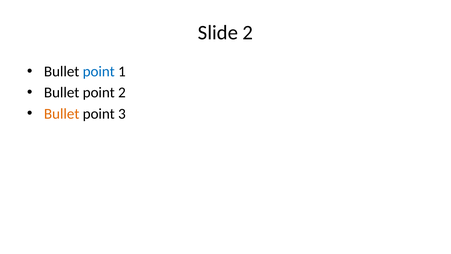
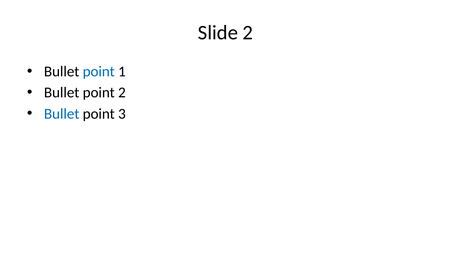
Bullet colour: orange -> blue (62, 114)
